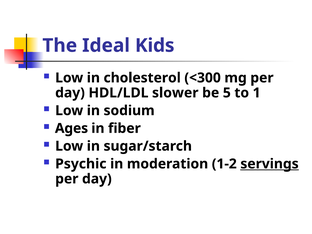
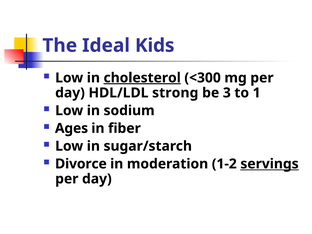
cholesterol underline: none -> present (142, 78)
slower: slower -> strong (175, 93)
5: 5 -> 3 (227, 93)
Psychic: Psychic -> Divorce (81, 164)
